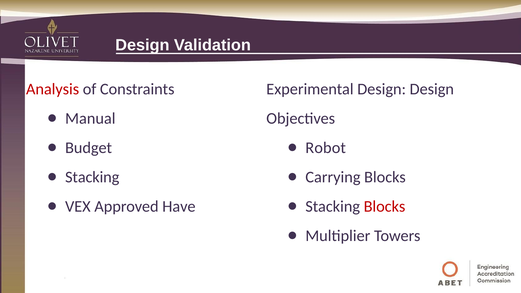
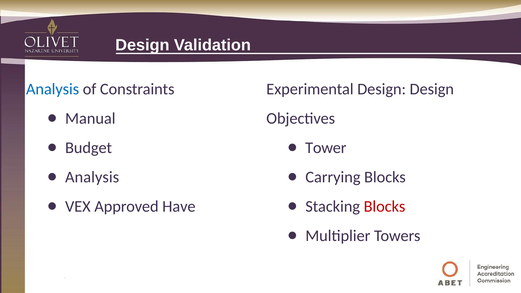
Analysis colour: red -> blue (53, 89)
Robot: Robot -> Tower (326, 148)
Stacking: Stacking -> Analysis (92, 177)
